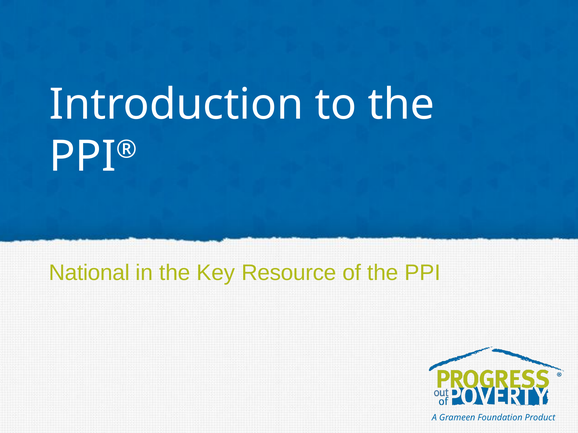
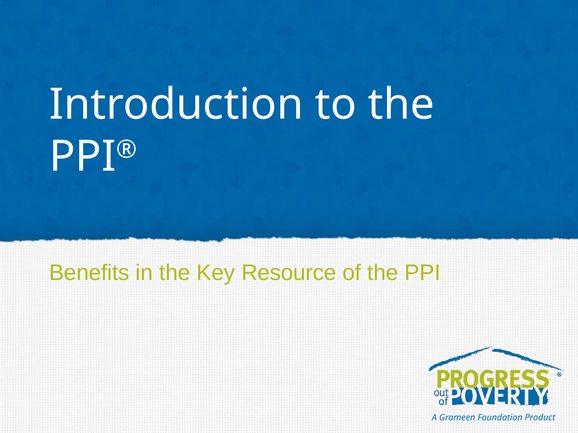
National: National -> Benefits (89, 273)
